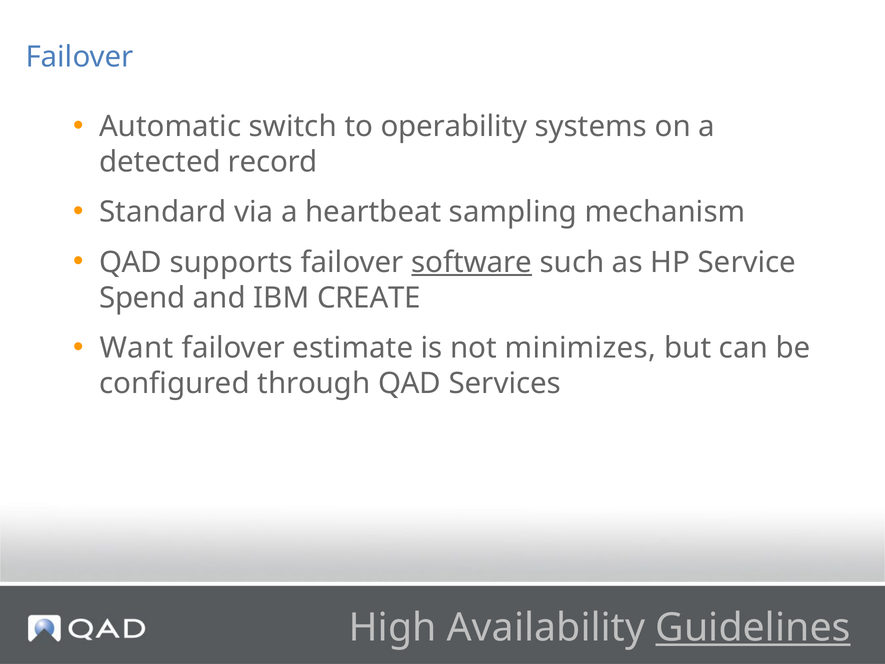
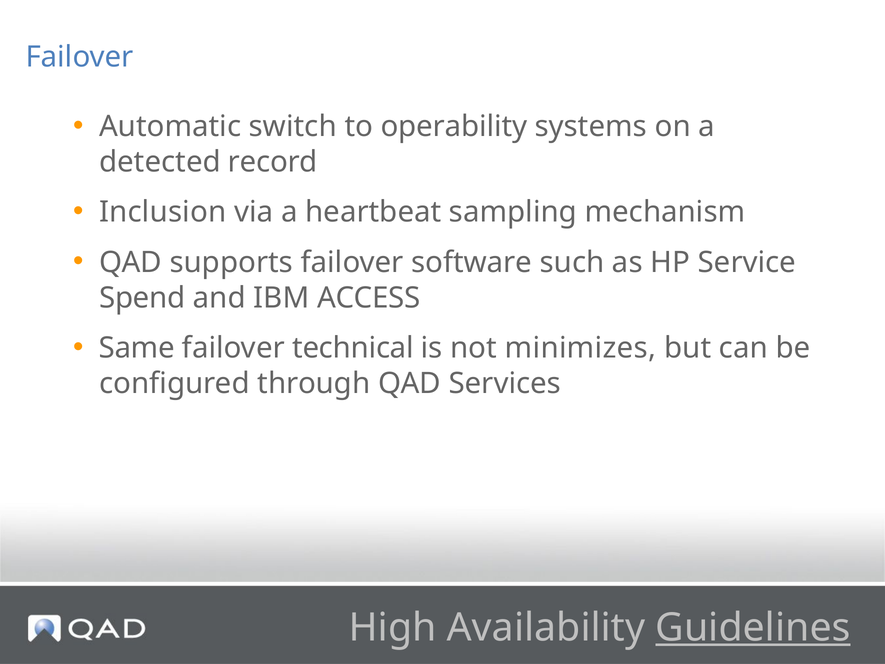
Standard: Standard -> Inclusion (163, 212)
software underline: present -> none (472, 262)
CREATE: CREATE -> ACCESS (369, 298)
Want: Want -> Same (137, 348)
estimate: estimate -> technical (353, 348)
